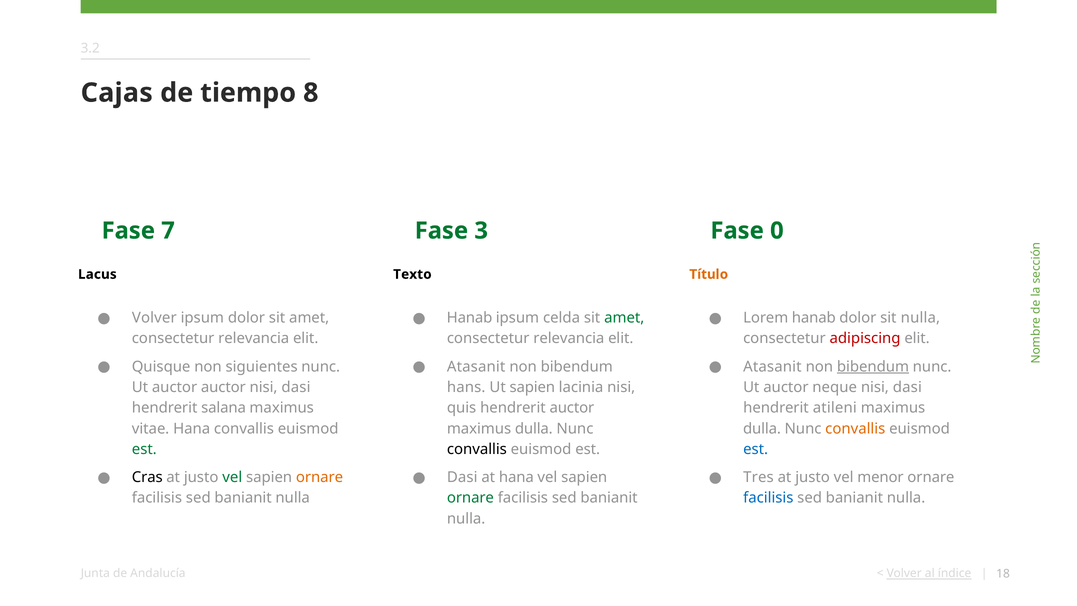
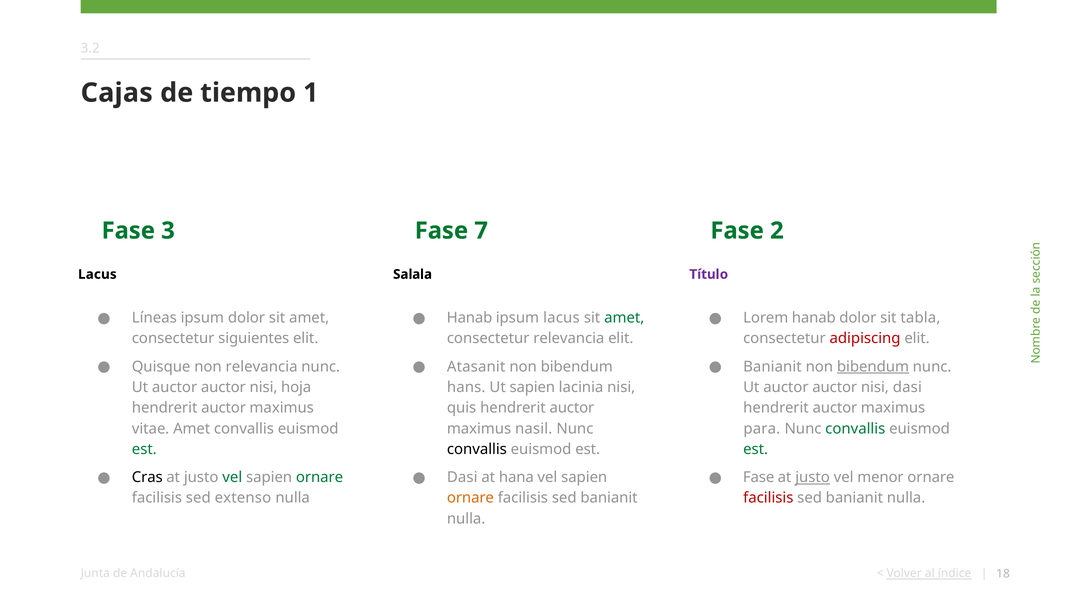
8: 8 -> 1 (311, 93)
7: 7 -> 3 (168, 231)
3: 3 -> 7 (481, 231)
0: 0 -> 2 (777, 231)
Texto: Texto -> Salala (413, 274)
Título colour: orange -> purple (709, 274)
Volver: Volver -> Líneas (154, 318)
ipsum celda: celda -> lacus (561, 318)
sit nulla: nulla -> tabla (920, 318)
relevancia: relevancia -> siguientes (254, 338)
non siguientes: siguientes -> relevancia (262, 367)
Atasanit: Atasanit -> Banianit (772, 367)
dasi: dasi -> hoja (296, 387)
neque: neque -> auctor (835, 387)
salana: salana -> auctor (224, 408)
atileni: atileni -> auctor (835, 408)
vitae Hana: Hana -> Amet (192, 428)
dulla: dulla -> nasil (534, 428)
dulla: dulla -> para (762, 428)
convallis colour: orange -> green (855, 428)
est colour: blue -> green (756, 449)
ornare colour: orange -> green (320, 477)
Tres: Tres -> Fase (759, 477)
justo underline: none -> present (813, 477)
banianit: banianit -> extenso (243, 498)
ornare colour: green -> orange (470, 498)
facilisis colour: blue -> red (768, 498)
